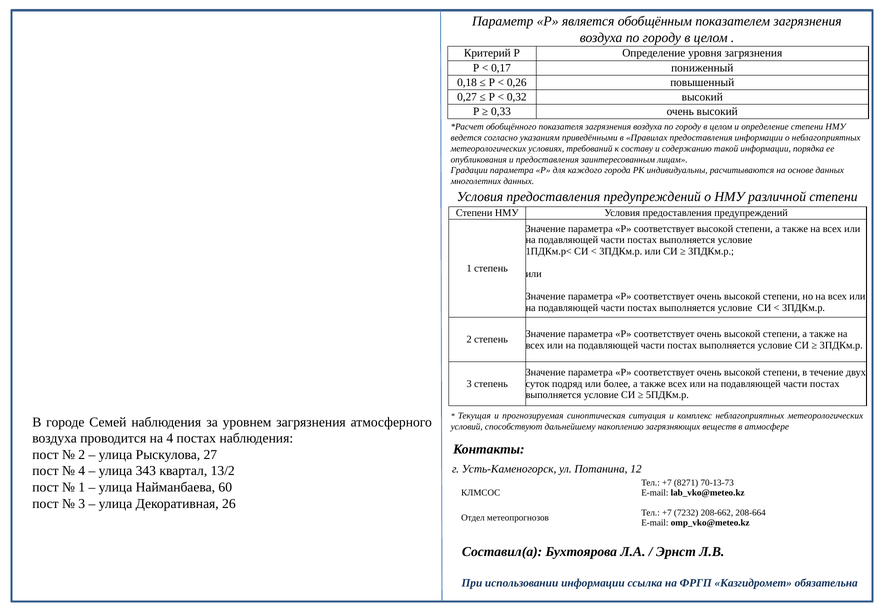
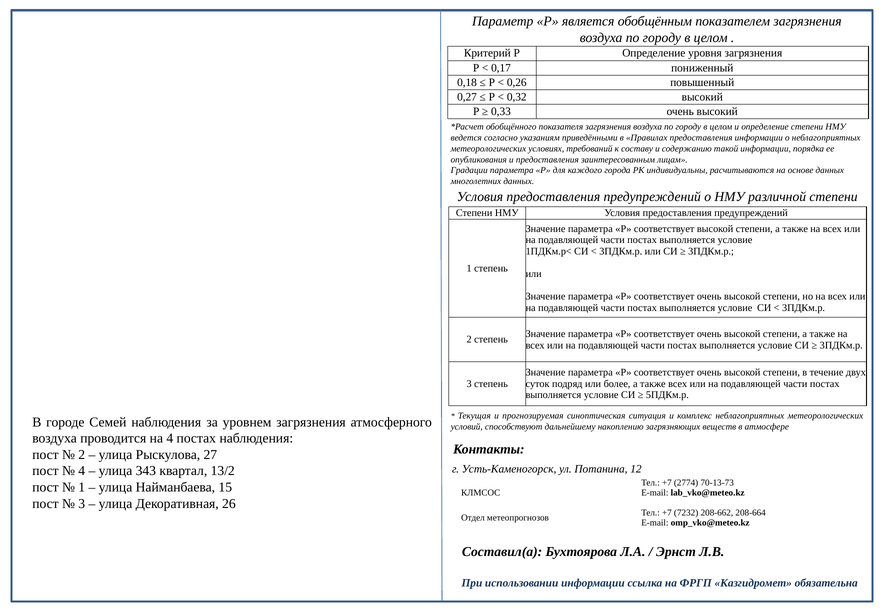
8271: 8271 -> 2774 (686, 483)
60: 60 -> 15 (225, 487)
